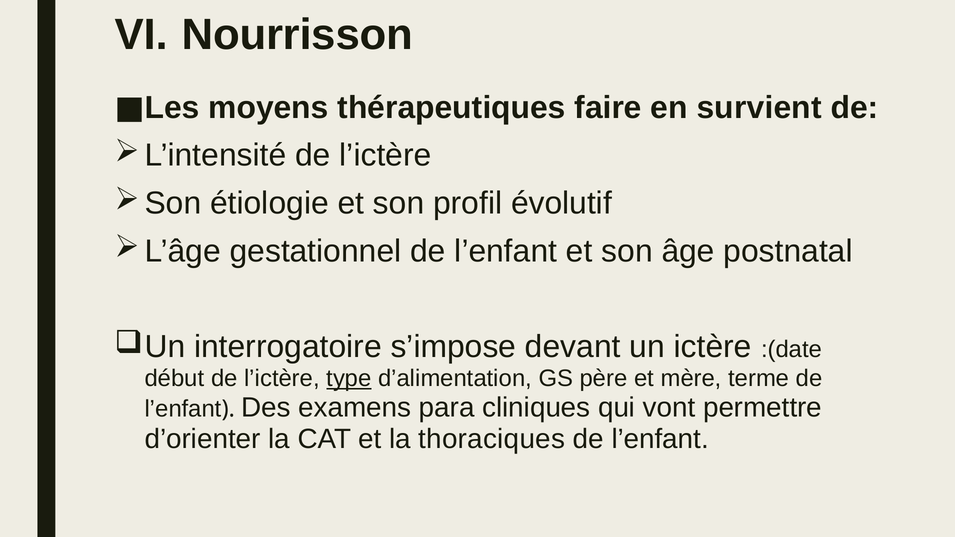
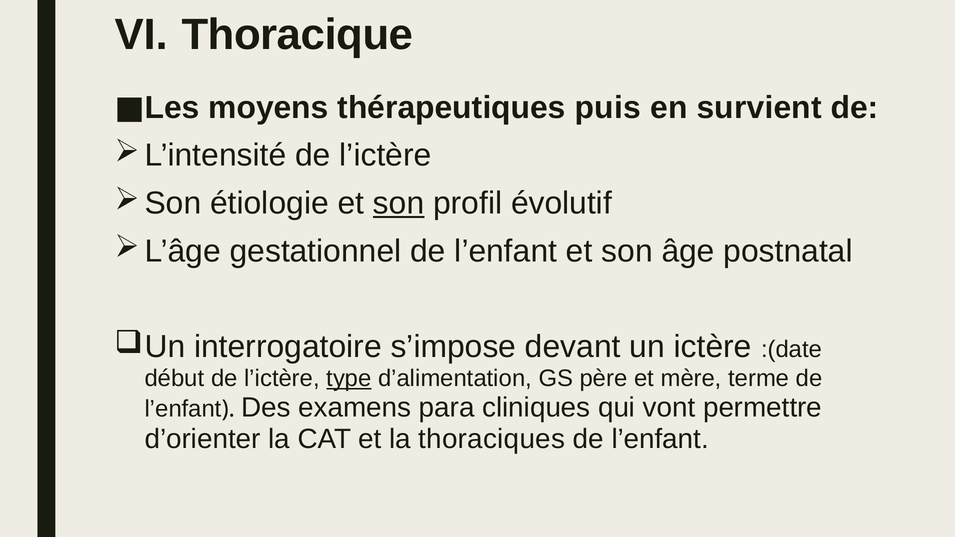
Nourrisson: Nourrisson -> Thoracique (297, 35)
faire: faire -> puis (608, 108)
son underline: none -> present (399, 203)
